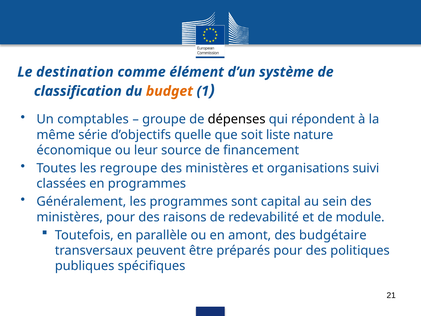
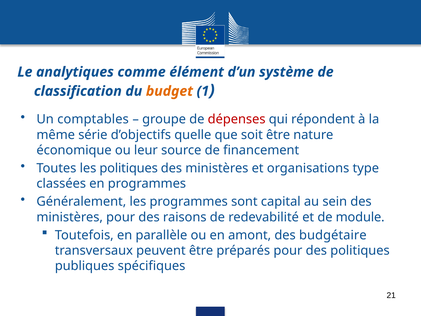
destination: destination -> analytiques (75, 72)
dépenses colour: black -> red (237, 119)
soit liste: liste -> être (278, 135)
les regroupe: regroupe -> politiques (129, 168)
suivi: suivi -> type (366, 168)
